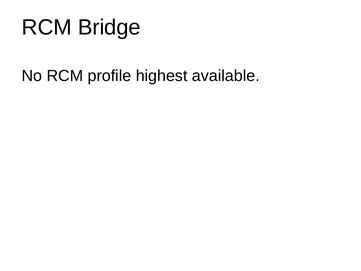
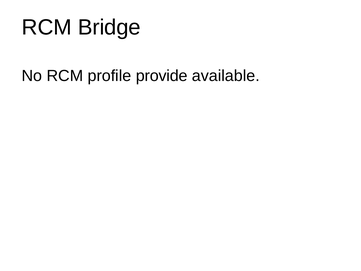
highest: highest -> provide (162, 76)
